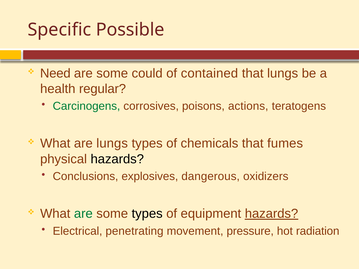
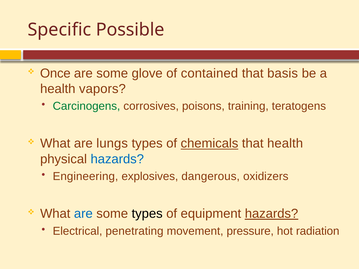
Need: Need -> Once (55, 73)
could: could -> glove (147, 73)
that lungs: lungs -> basis (283, 73)
regular: regular -> vapors (102, 89)
actions: actions -> training (248, 106)
chemicals underline: none -> present (210, 144)
that fumes: fumes -> health (285, 144)
hazards colour: black -> blue (117, 159)
Conclusions: Conclusions -> Engineering (85, 177)
are colour: green -> blue (83, 214)
